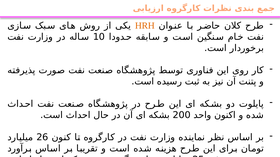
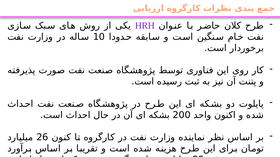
HRH colour: orange -> purple (145, 26)
